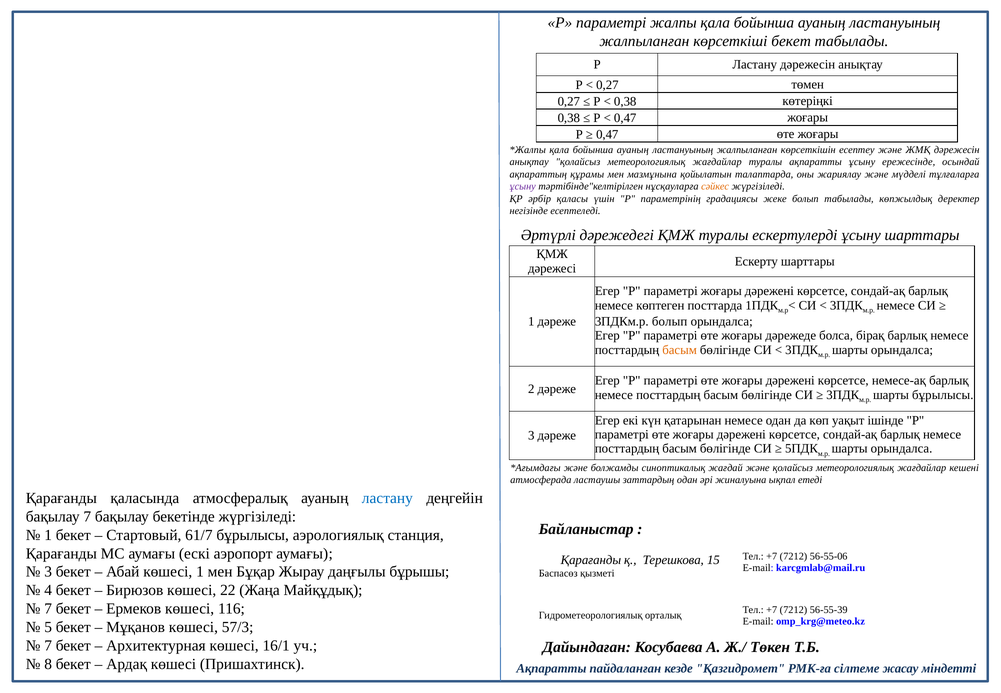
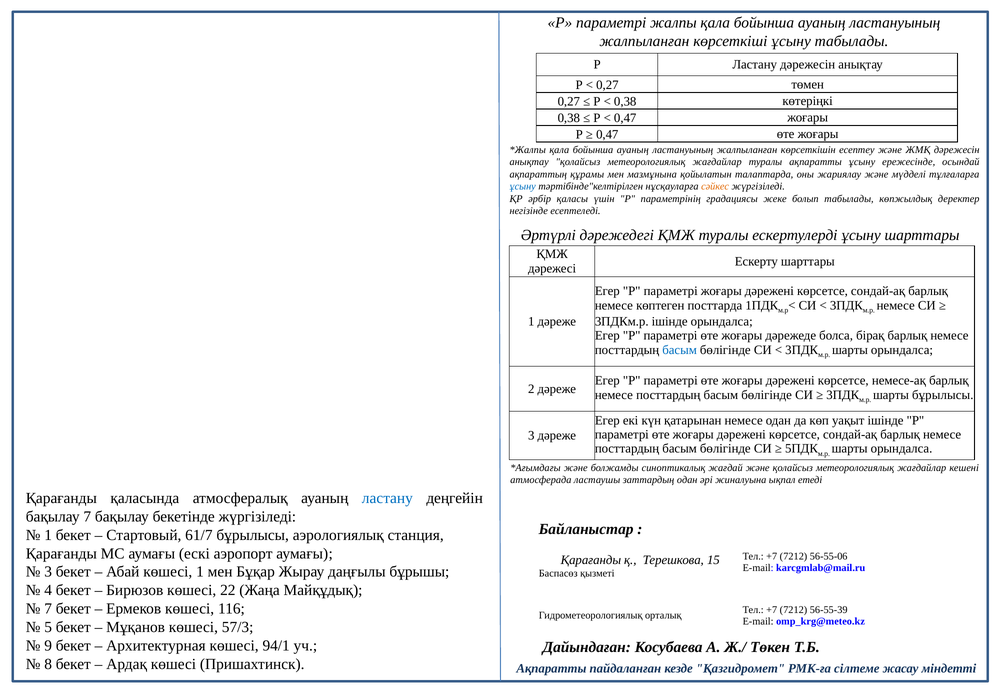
көрсеткіші бекет: бекет -> ұсыну (791, 41)
ұсыну colour: purple -> blue (523, 187)
3ПДКм.р болып: болып -> ішінде (670, 322)
басым colour: orange -> blue (680, 350)
7: 7 -> 9 (48, 646)
16/1: 16/1 -> 94/1 (276, 646)
